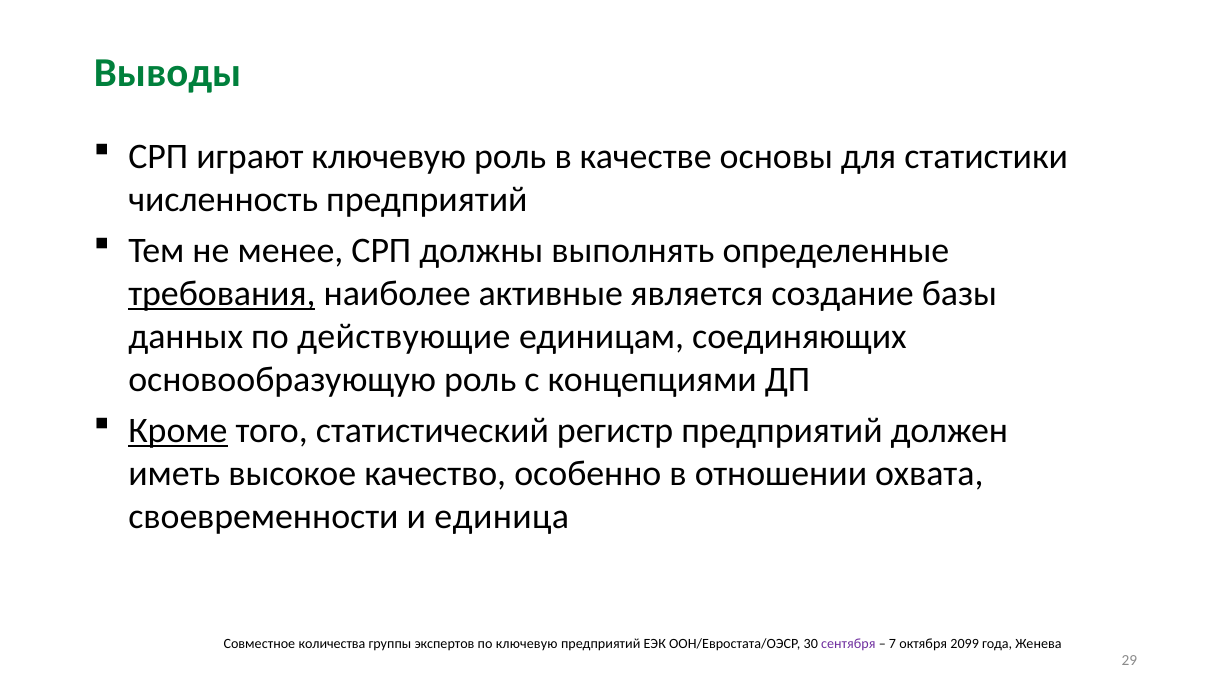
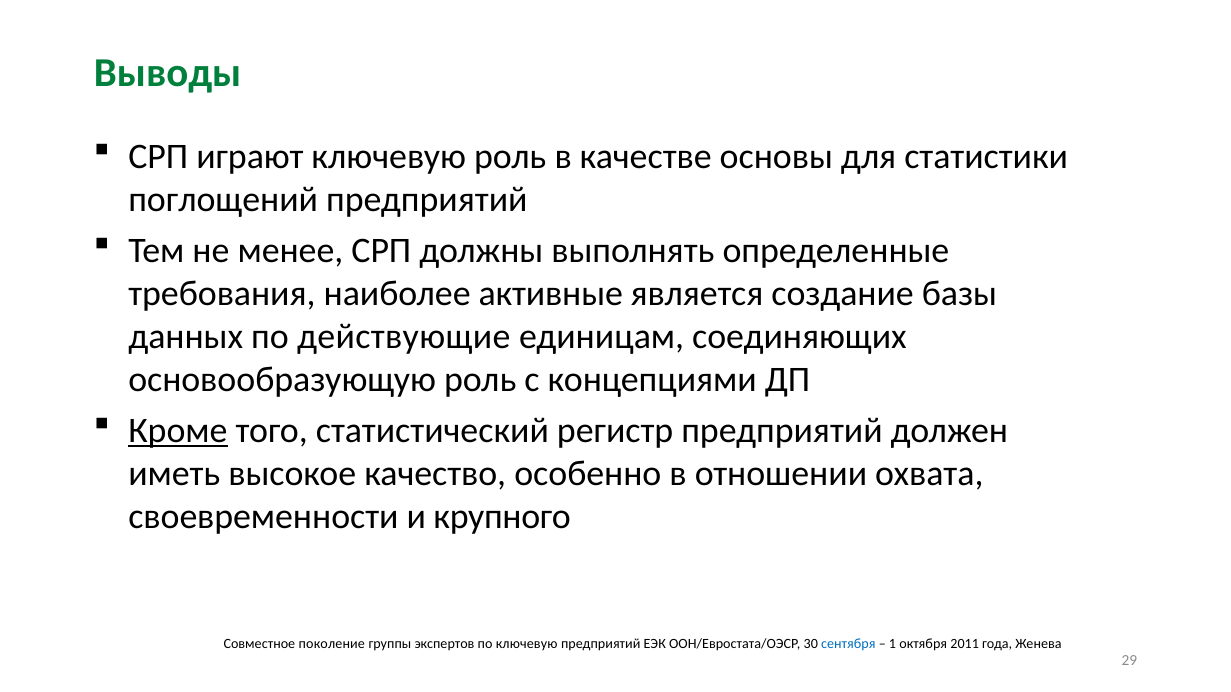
численность: численность -> поглощений (223, 200)
требования underline: present -> none (222, 294)
единица: единица -> крупного (502, 517)
количества: количества -> поколение (332, 644)
сентября colour: purple -> blue (848, 644)
7: 7 -> 1 (892, 644)
2099: 2099 -> 2011 (965, 644)
